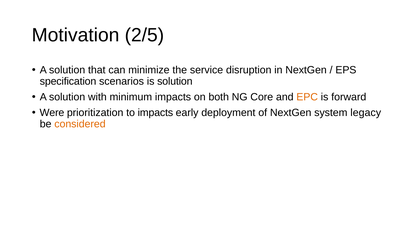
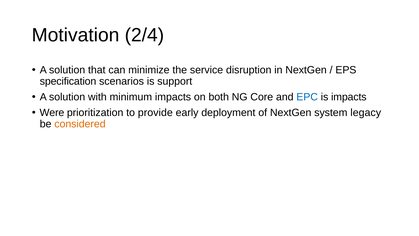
2/5: 2/5 -> 2/4 (144, 35)
is solution: solution -> support (175, 81)
EPC colour: orange -> blue (307, 97)
is forward: forward -> impacts (349, 97)
to impacts: impacts -> provide (155, 113)
